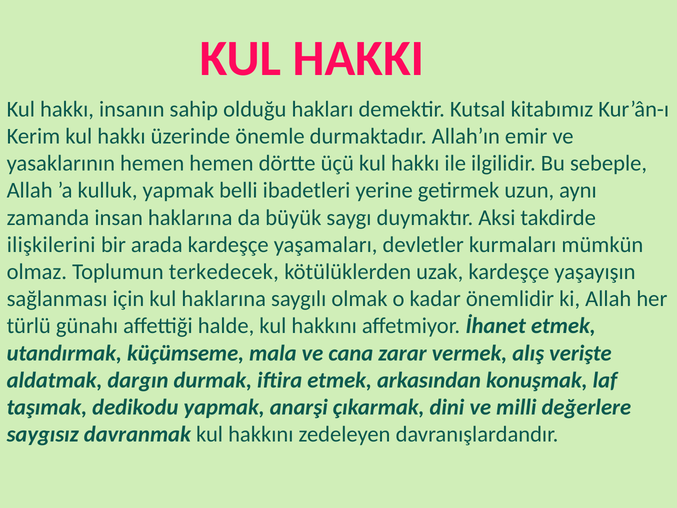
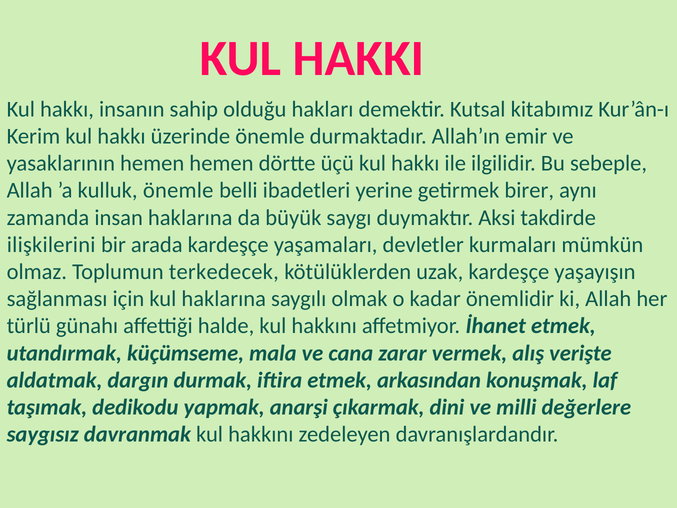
kulluk yapmak: yapmak -> önemle (178, 190)
uzun: uzun -> birer (529, 190)
